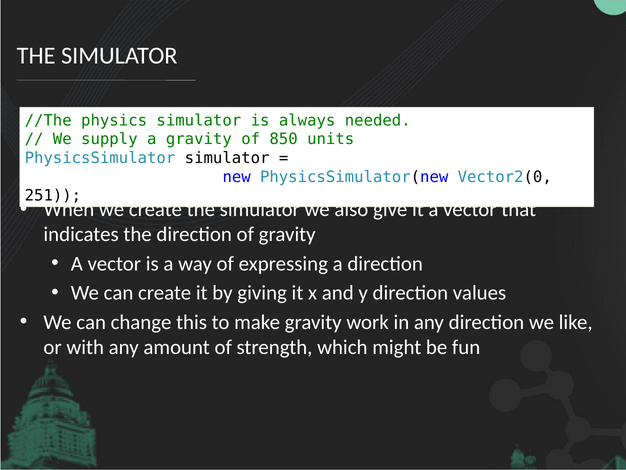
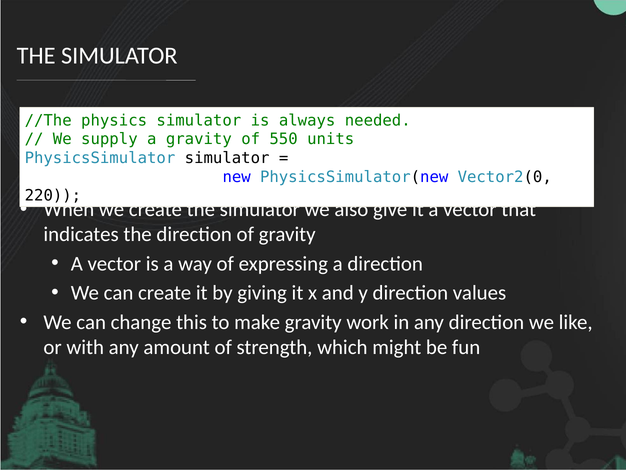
850: 850 -> 550 (284, 139)
251: 251 -> 220 (53, 196)
